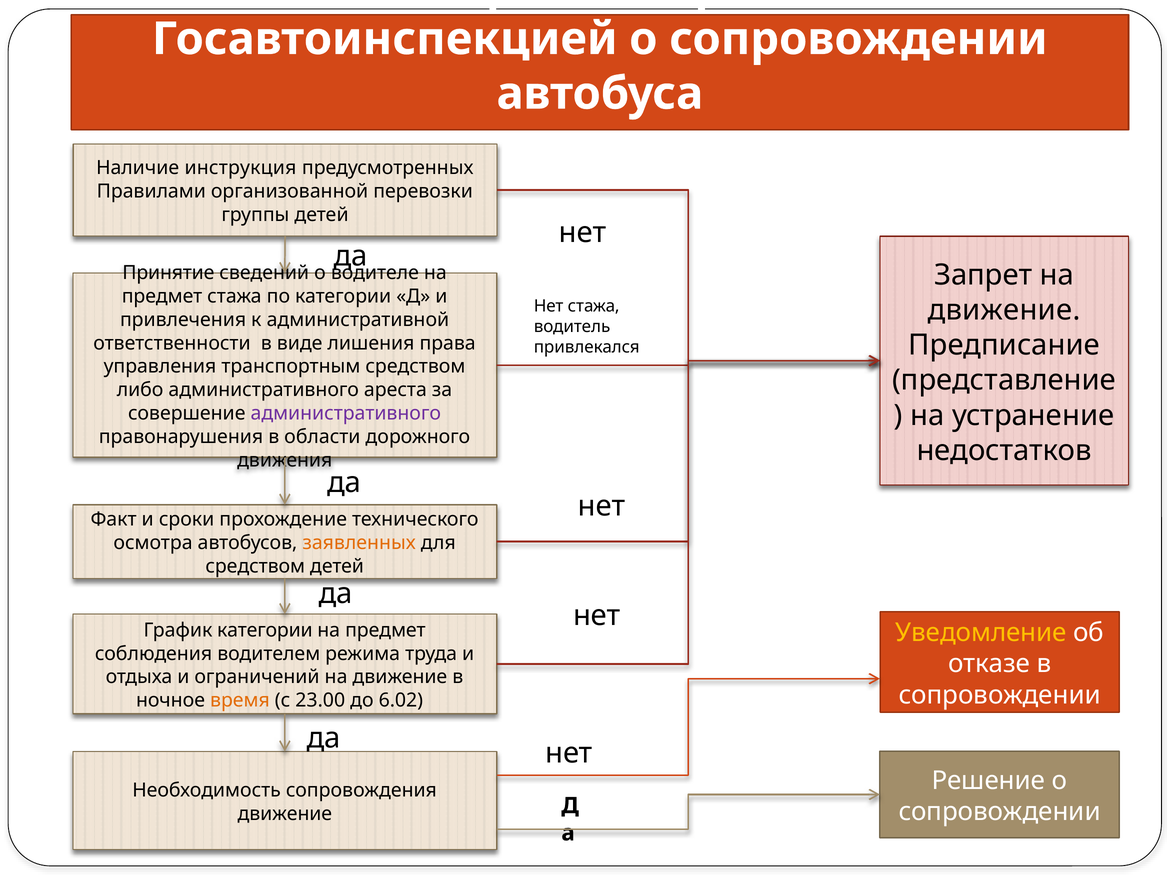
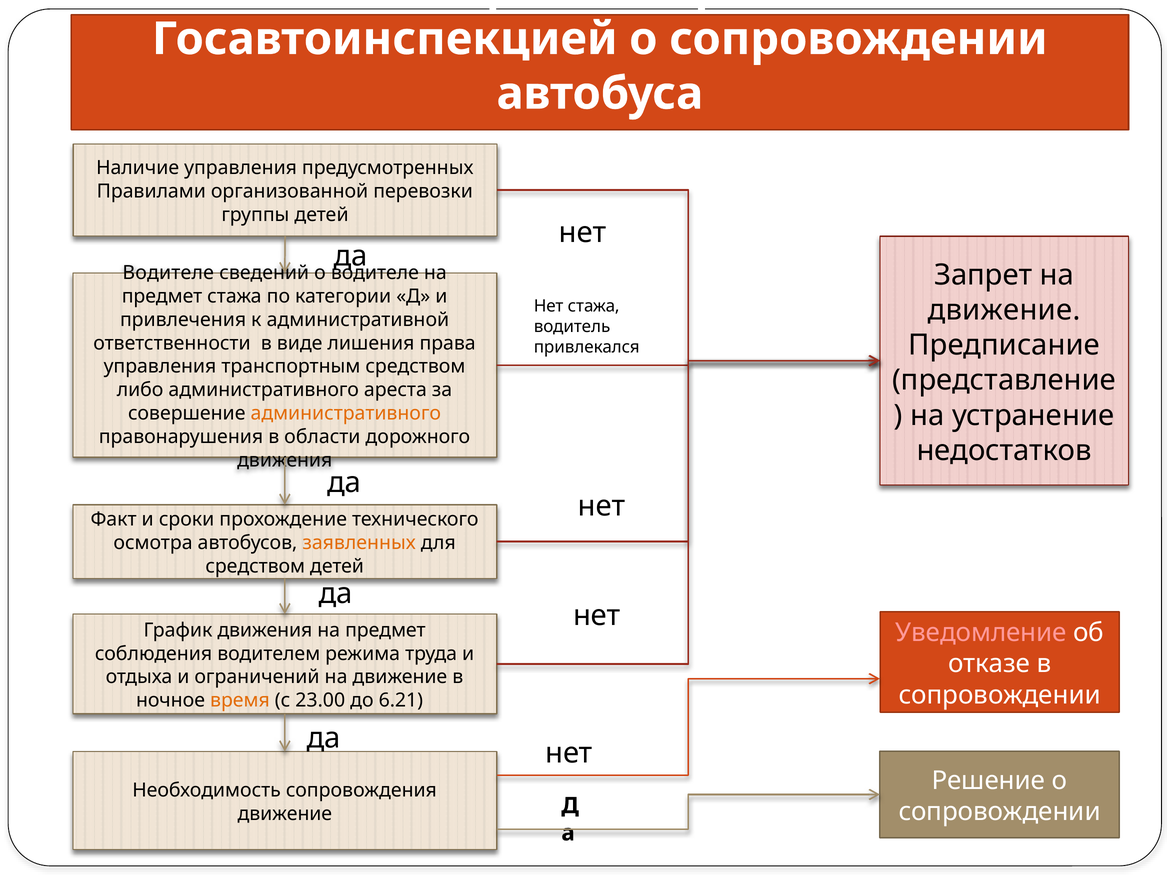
Наличие инструкция: инструкция -> управления (241, 168)
Принятие: Принятие -> Водителе (168, 273)
административного colour: purple -> orange (346, 413)
График категории: категории -> движения (265, 630)
Уведомление colour: yellow -> pink (981, 632)
6.02: 6.02 -> 6.21 (401, 700)
